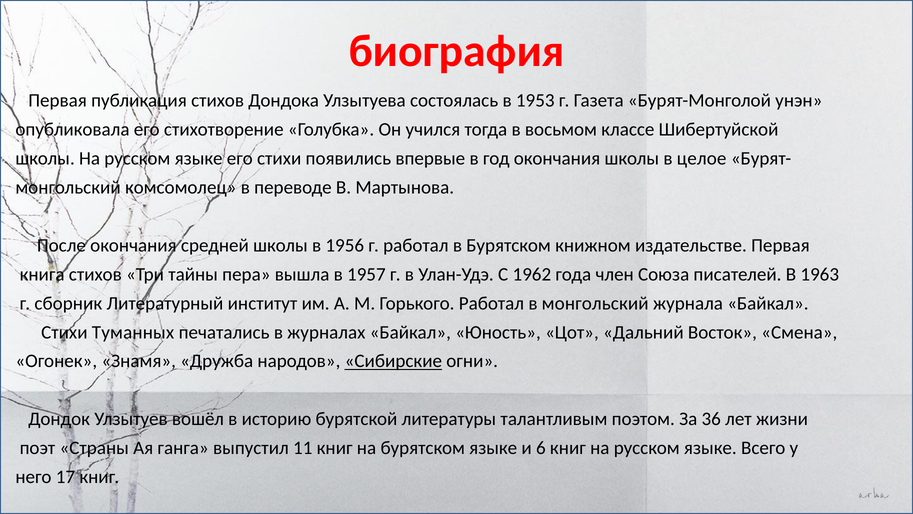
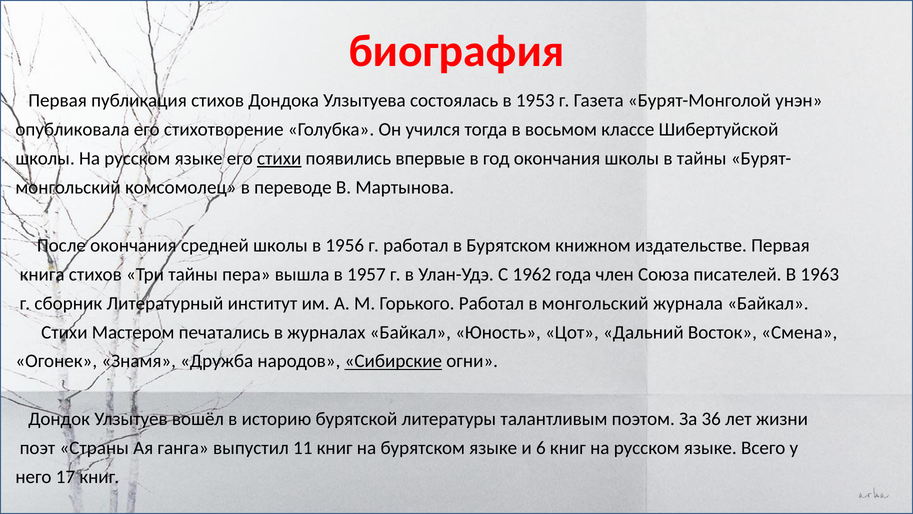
стихи underline: none -> present (279, 158)
в целое: целое -> тайны (702, 158)
Туманных: Туманных -> Мастером (133, 332)
